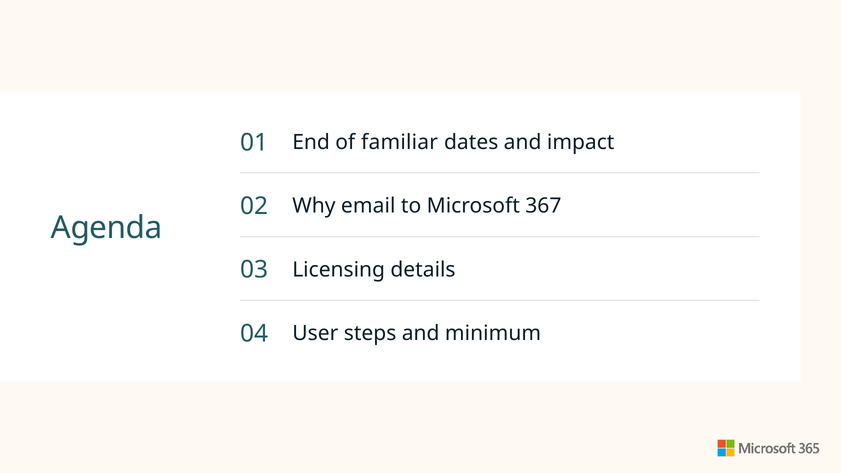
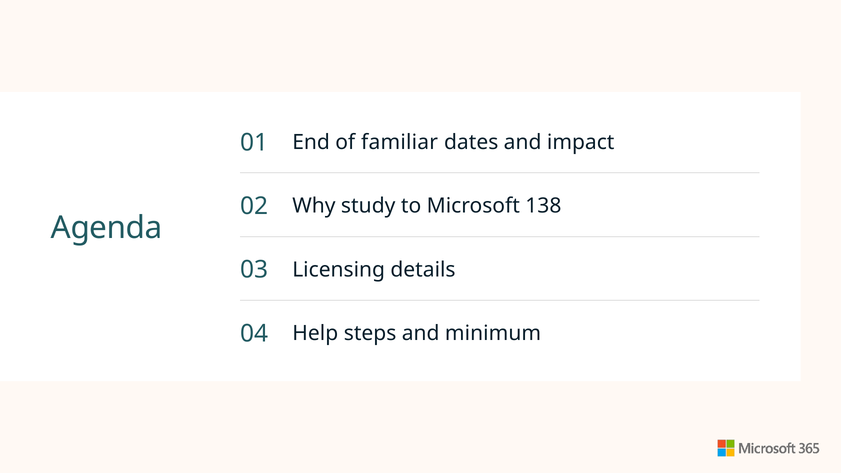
email: email -> study (368, 206)
367: 367 -> 138 (543, 206)
User: User -> Help (315, 333)
